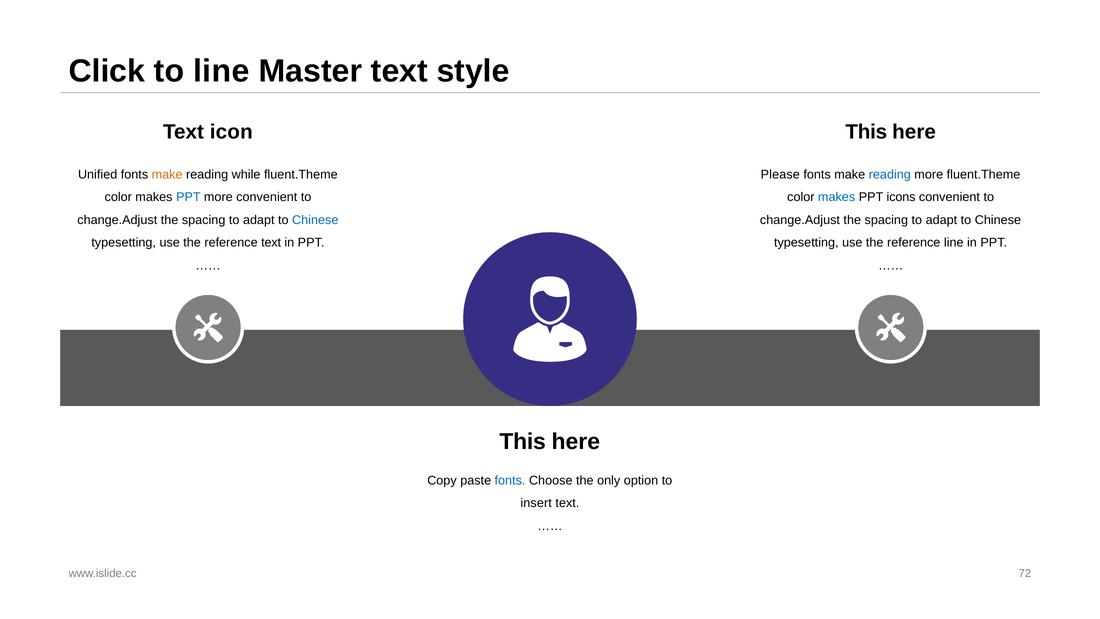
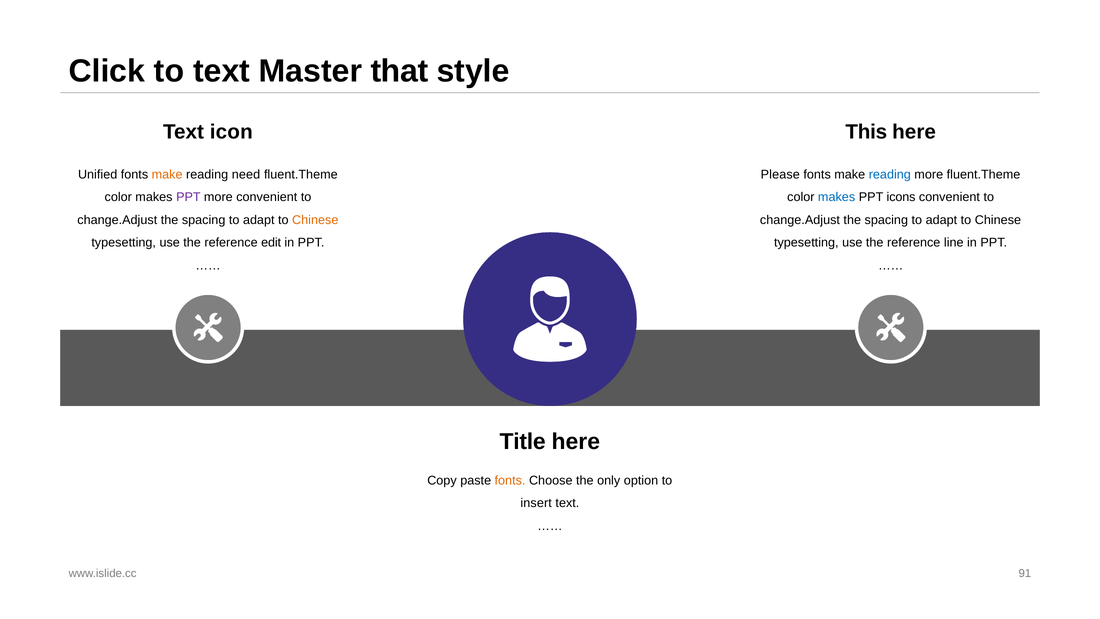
to line: line -> text (222, 71)
Master text: text -> that (400, 71)
while: while -> need (246, 174)
PPT colour: blue -> purple (188, 197)
Chinese colour: blue -> orange (315, 220)
reference text: text -> edit (271, 243)
This: This -> Title (523, 442)
fonts colour: blue -> orange (510, 480)
72: 72 -> 91 (1025, 573)
